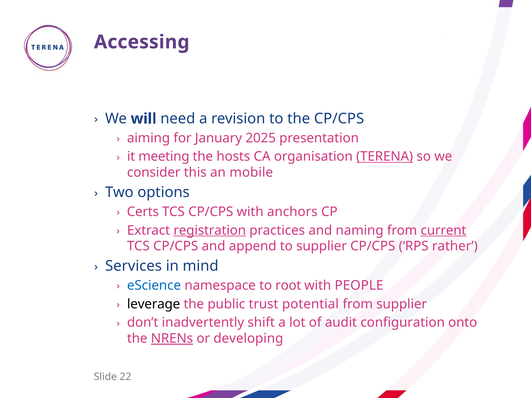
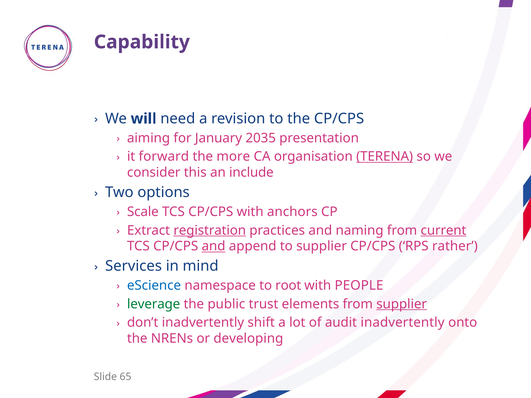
Accessing: Accessing -> Capability (142, 42)
2025: 2025 -> 2035 (261, 138)
meeting: meeting -> forward (164, 157)
hosts: hosts -> more (233, 157)
mobile: mobile -> include (251, 173)
Certs: Certs -> Scale (143, 212)
and underline: none -> present (214, 246)
leverage colour: black -> green (154, 304)
potential: potential -> elements (310, 304)
supplier underline: none -> present (402, 304)
audit configuration: configuration -> inadvertently (403, 323)
NRENs underline: present -> none (172, 339)
22: 22 -> 65 (126, 377)
